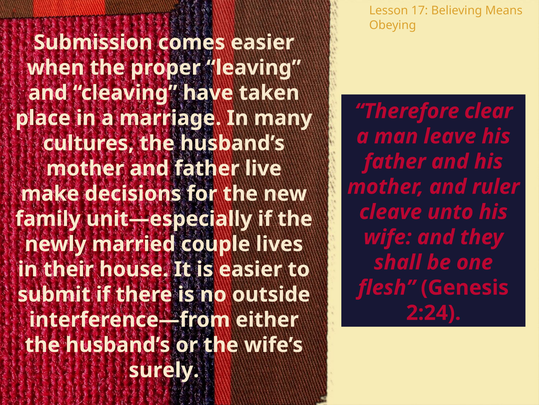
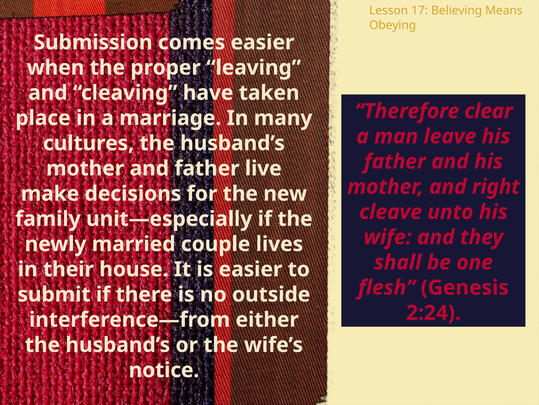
ruler: ruler -> right (496, 187)
surely: surely -> notice (164, 370)
